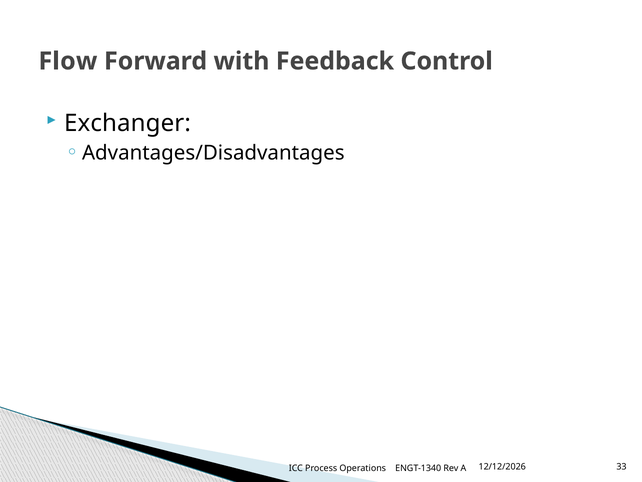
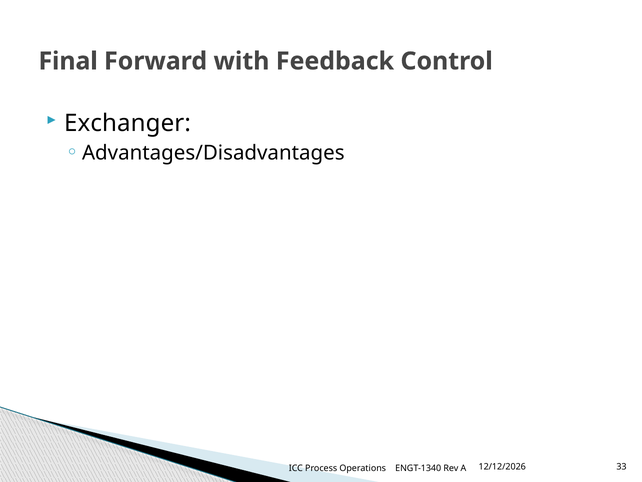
Flow: Flow -> Final (68, 61)
